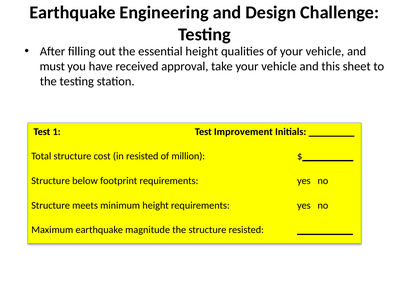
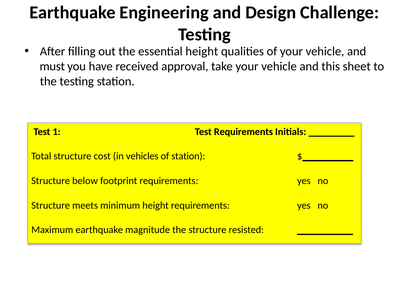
Test Improvement: Improvement -> Requirements (243, 132)
in resisted: resisted -> vehicles (142, 156)
of million: million -> station (188, 156)
